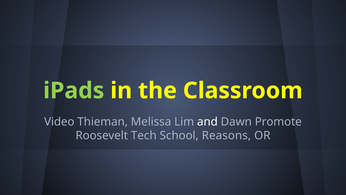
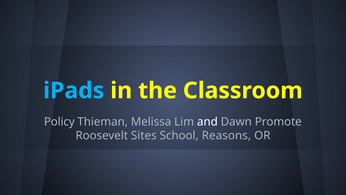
iPads colour: light green -> light blue (74, 90)
Video: Video -> Policy (59, 121)
Tech: Tech -> Sites (144, 135)
